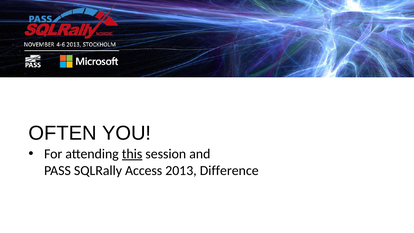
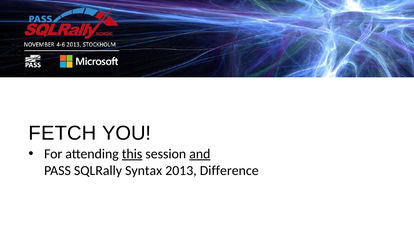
OFTEN: OFTEN -> FETCH (63, 133)
and underline: none -> present (200, 154)
Access: Access -> Syntax (144, 170)
